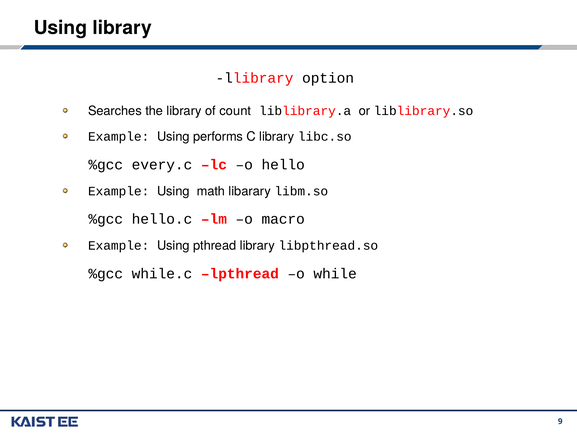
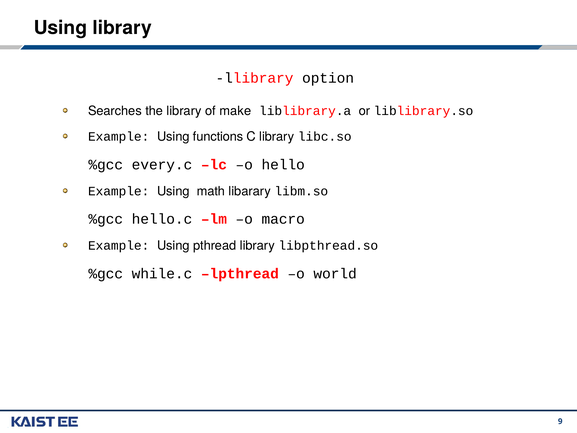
count: count -> make (235, 111)
performs: performs -> functions (218, 137)
while: while -> world (335, 273)
